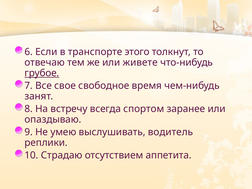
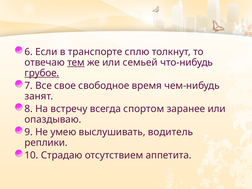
этого: этого -> сплю (137, 52)
тем underline: none -> present (76, 63)
живете: живете -> семьей (140, 63)
